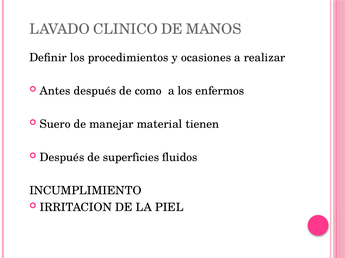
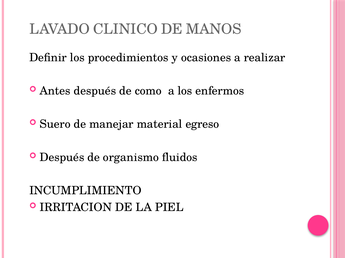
tienen: tienen -> egreso (202, 124)
superficies: superficies -> organismo (131, 158)
